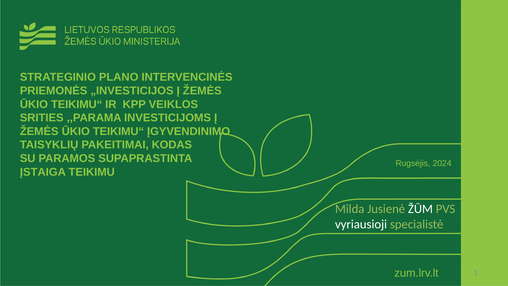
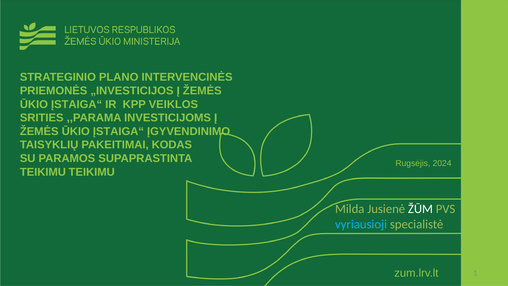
TEIKIMU“: TEIKIMU“ -> ĮSTAIGA“ (77, 104)
TEIKIMU“: TEIKIMU“ -> ĮSTAIGA“ (118, 131)
ĮSTAIGA: ĮSTAIGA -> TEIKIMU (43, 172)
vyriausioji colour: white -> light blue (361, 224)
